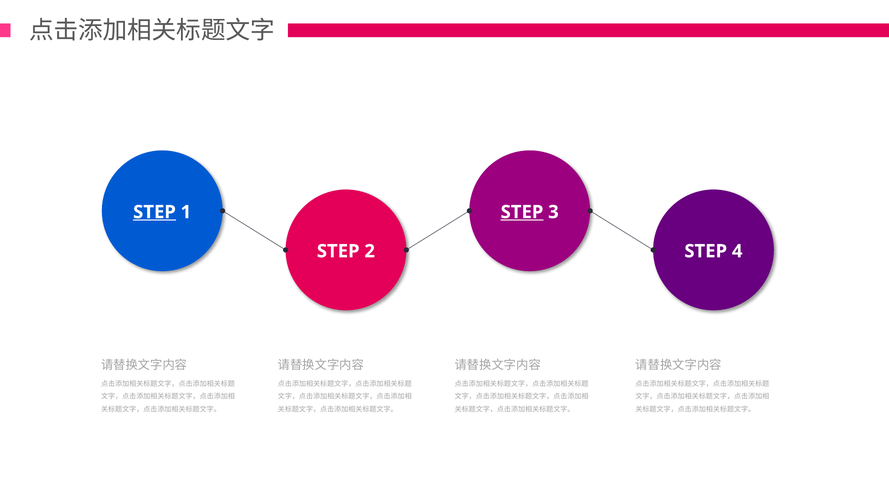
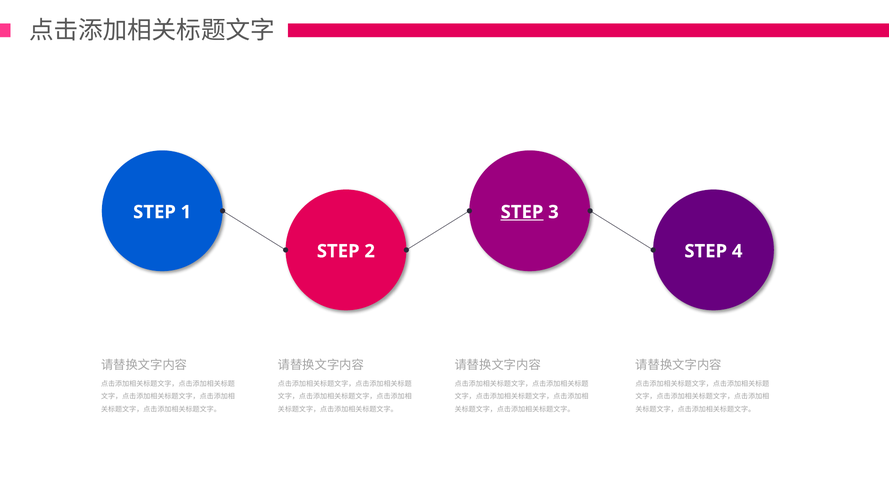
STEP underline: present -> none (154, 212)
